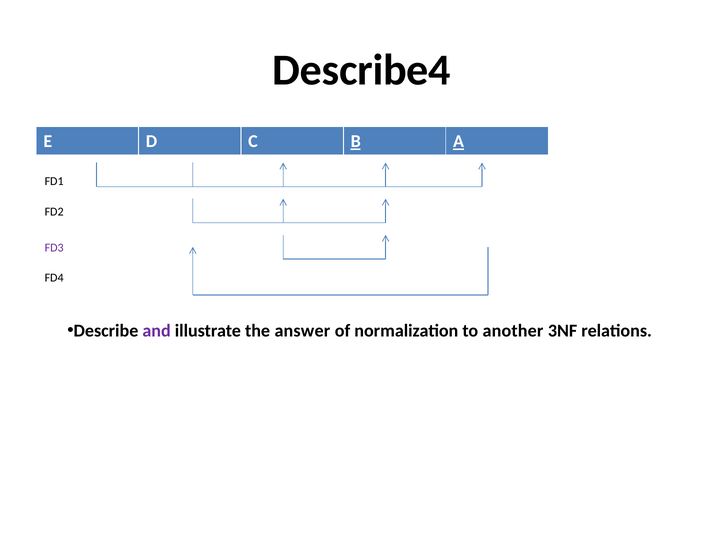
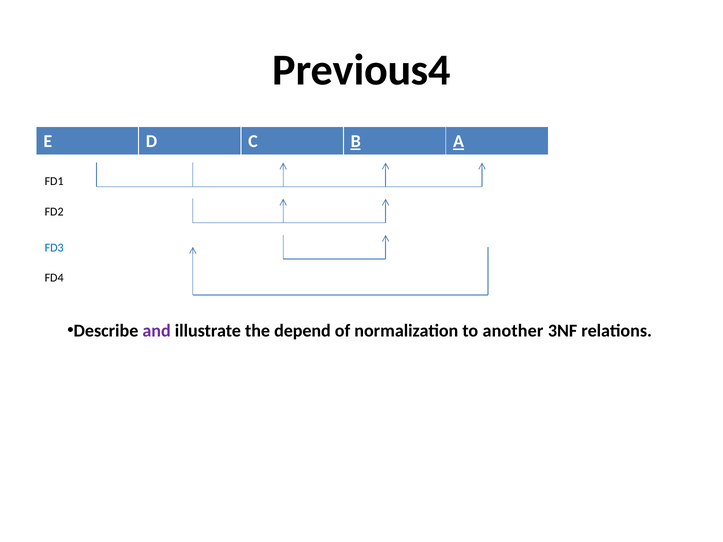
Describe4: Describe4 -> Previous4 (361, 70)
FD3 colour: purple -> blue (54, 248)
answer: answer -> depend (302, 331)
